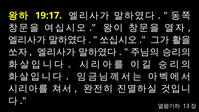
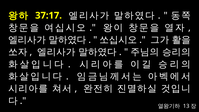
19:17: 19:17 -> 37:17 (49, 15)
